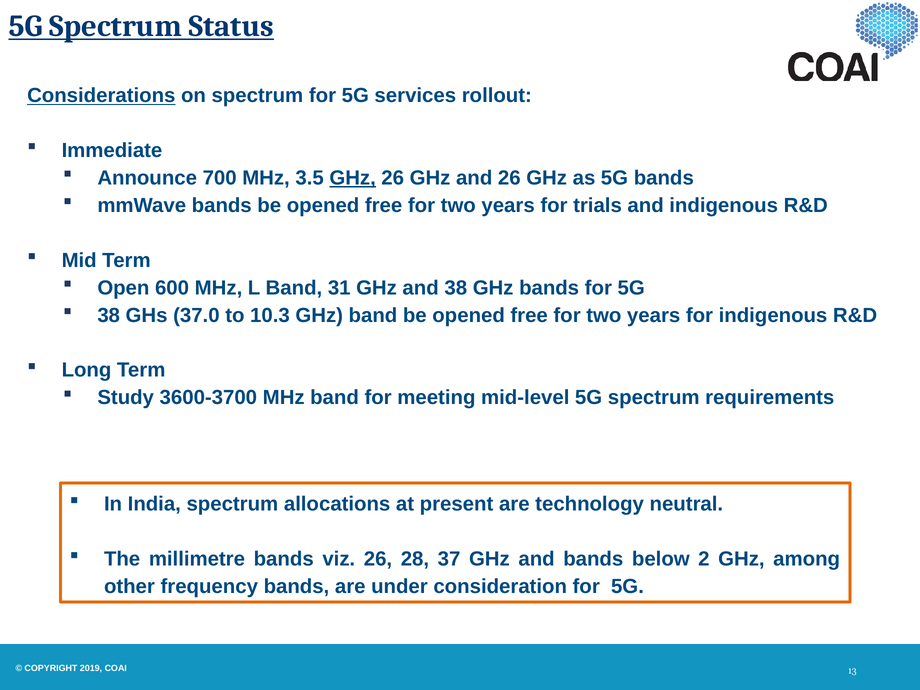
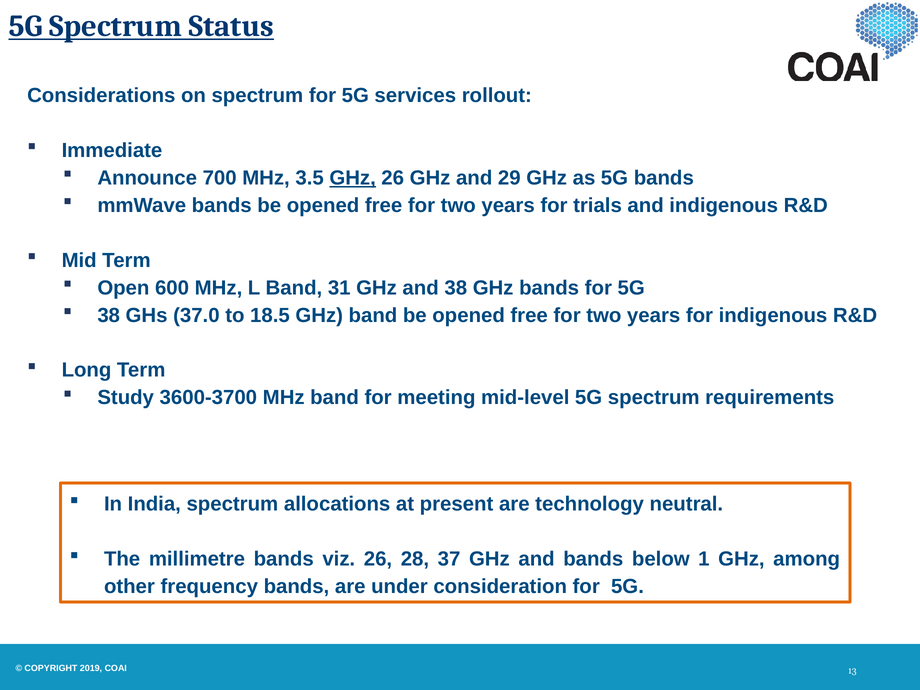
Considerations underline: present -> none (101, 96)
and 26: 26 -> 29 (509, 178)
10.3: 10.3 -> 18.5 (270, 315)
2: 2 -> 1 (704, 559)
